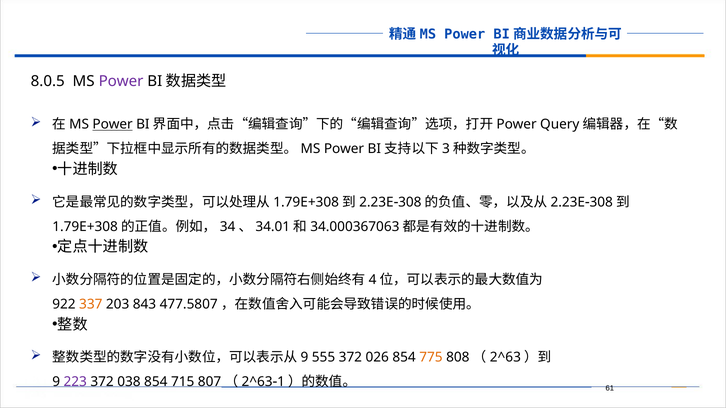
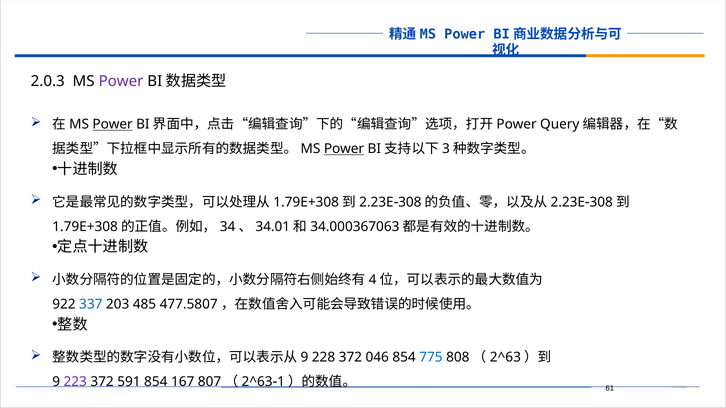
8.0.5: 8.0.5 -> 2.0.3 (48, 82)
Power underline: none -> present (344, 149)
337 colour: orange -> blue (91, 304)
843: 843 -> 485 (144, 304)
555: 555 -> 228 (324, 358)
026: 026 -> 046 (377, 358)
775 colour: orange -> blue (431, 358)
038: 038 -> 591 (129, 382)
715: 715 -> 167 (183, 382)
